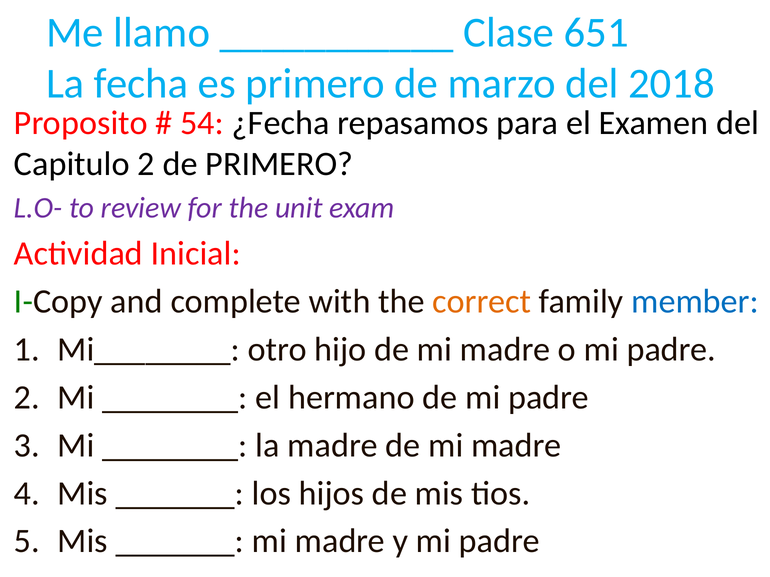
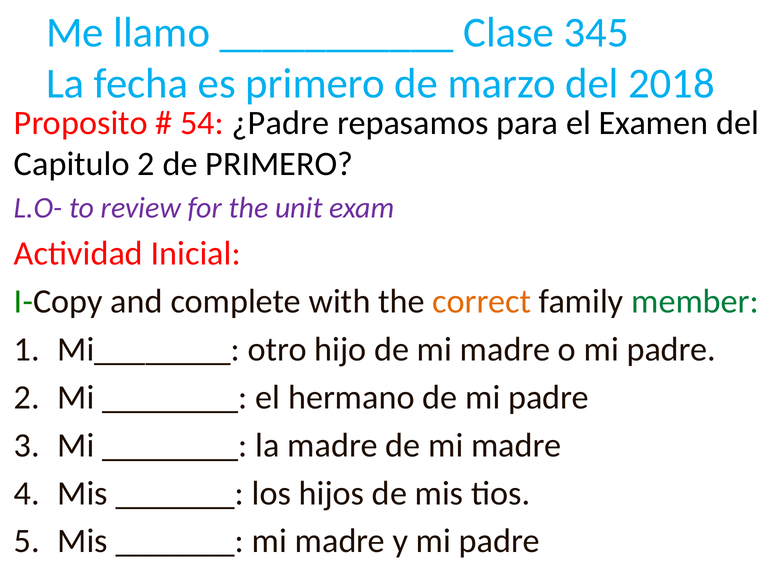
651: 651 -> 345 (596, 32)
¿Fecha: ¿Fecha -> ¿Padre (281, 123)
member colour: blue -> green (695, 302)
